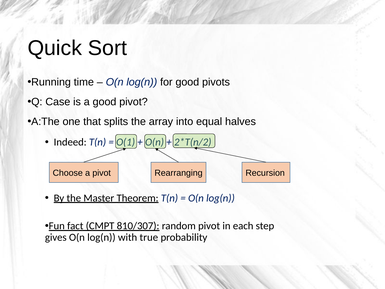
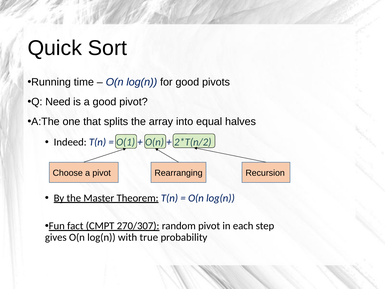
Case: Case -> Need (58, 102)
810/307: 810/307 -> 270/307 (138, 226)
